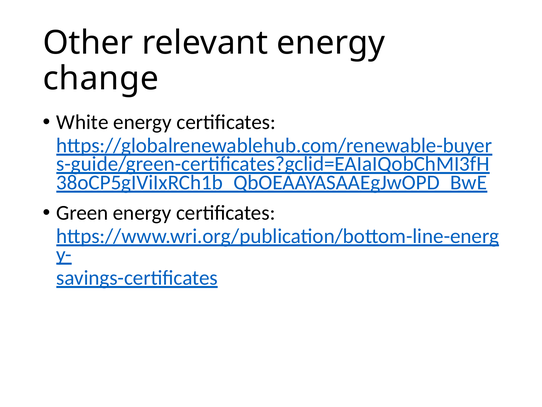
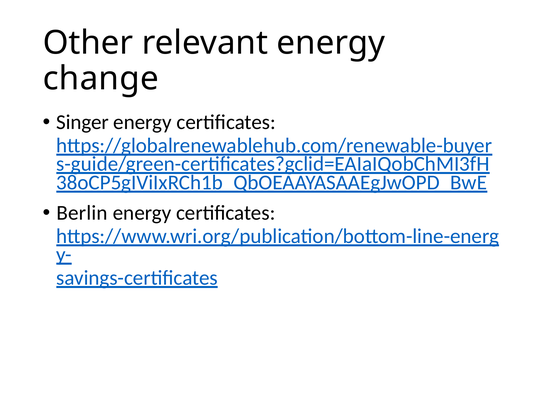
White: White -> Singer (82, 122)
Green: Green -> Berlin (82, 213)
